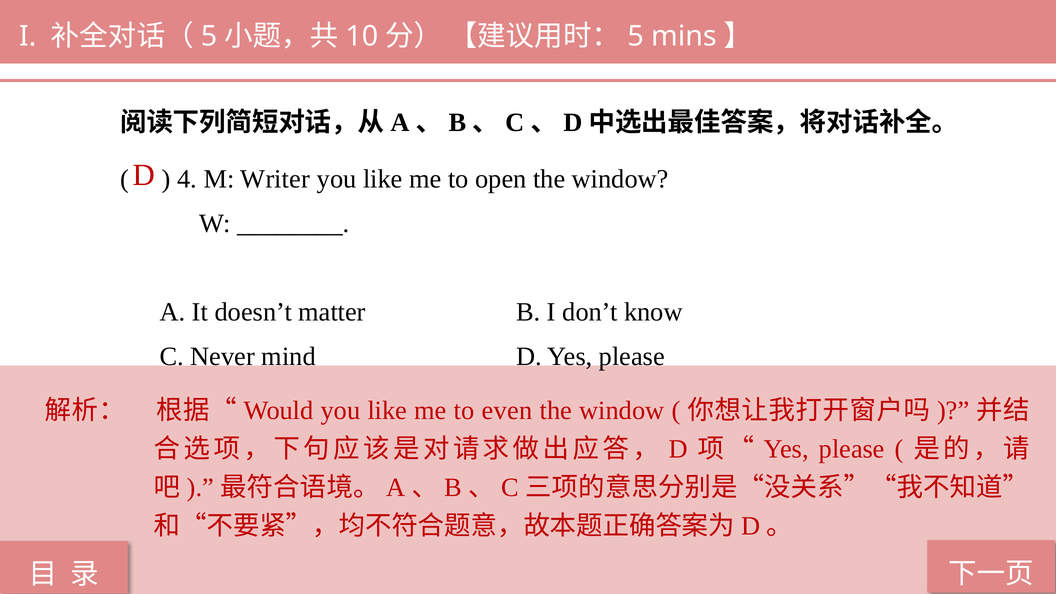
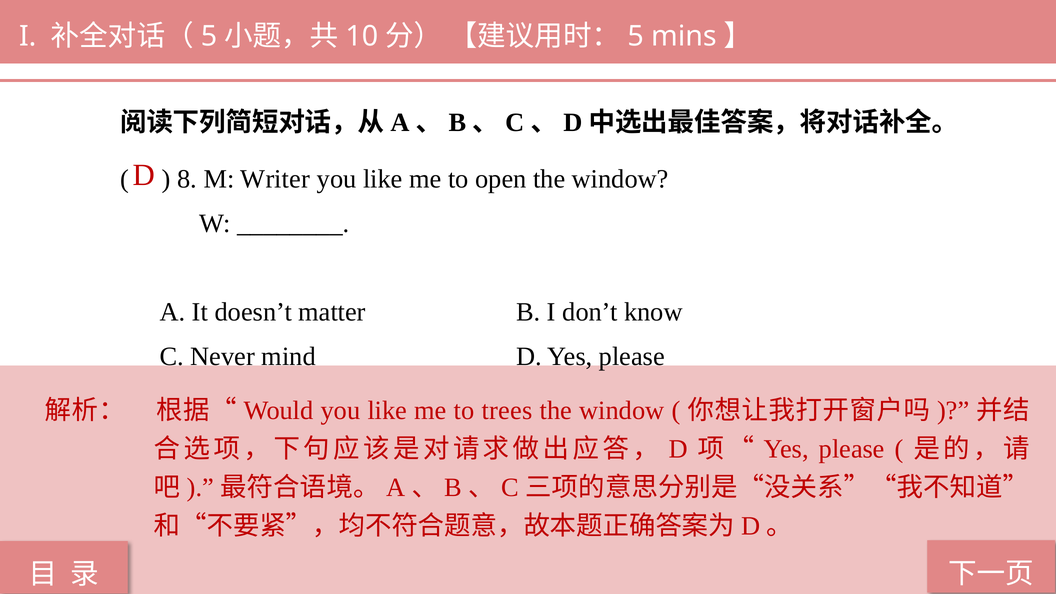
4: 4 -> 8 (187, 179)
even: even -> trees (507, 410)
